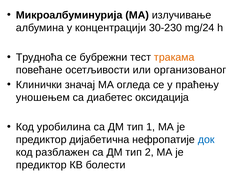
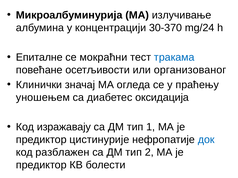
30-230: 30-230 -> 30-370 (165, 28)
Трудноћа: Трудноћа -> Епиталне (39, 57)
бубрежни: бубрежни -> мокраћни (103, 57)
тракама colour: orange -> blue (174, 57)
уробилина: уробилина -> изражавају (64, 127)
дијабетична: дијабетична -> цистинурије (99, 140)
